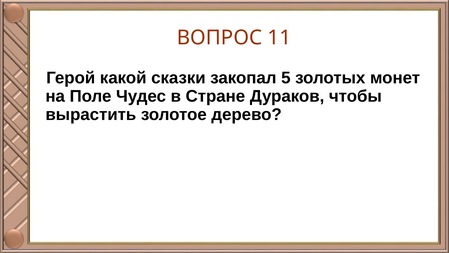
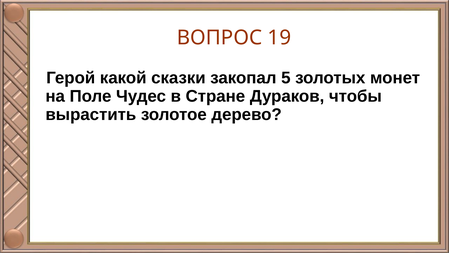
11: 11 -> 19 (279, 38)
